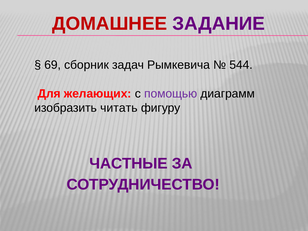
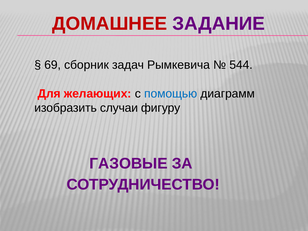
помощью colour: purple -> blue (171, 94)
читать: читать -> случаи (119, 108)
ЧАСТНЫЕ: ЧАСТНЫЕ -> ГАЗОВЫЕ (128, 163)
